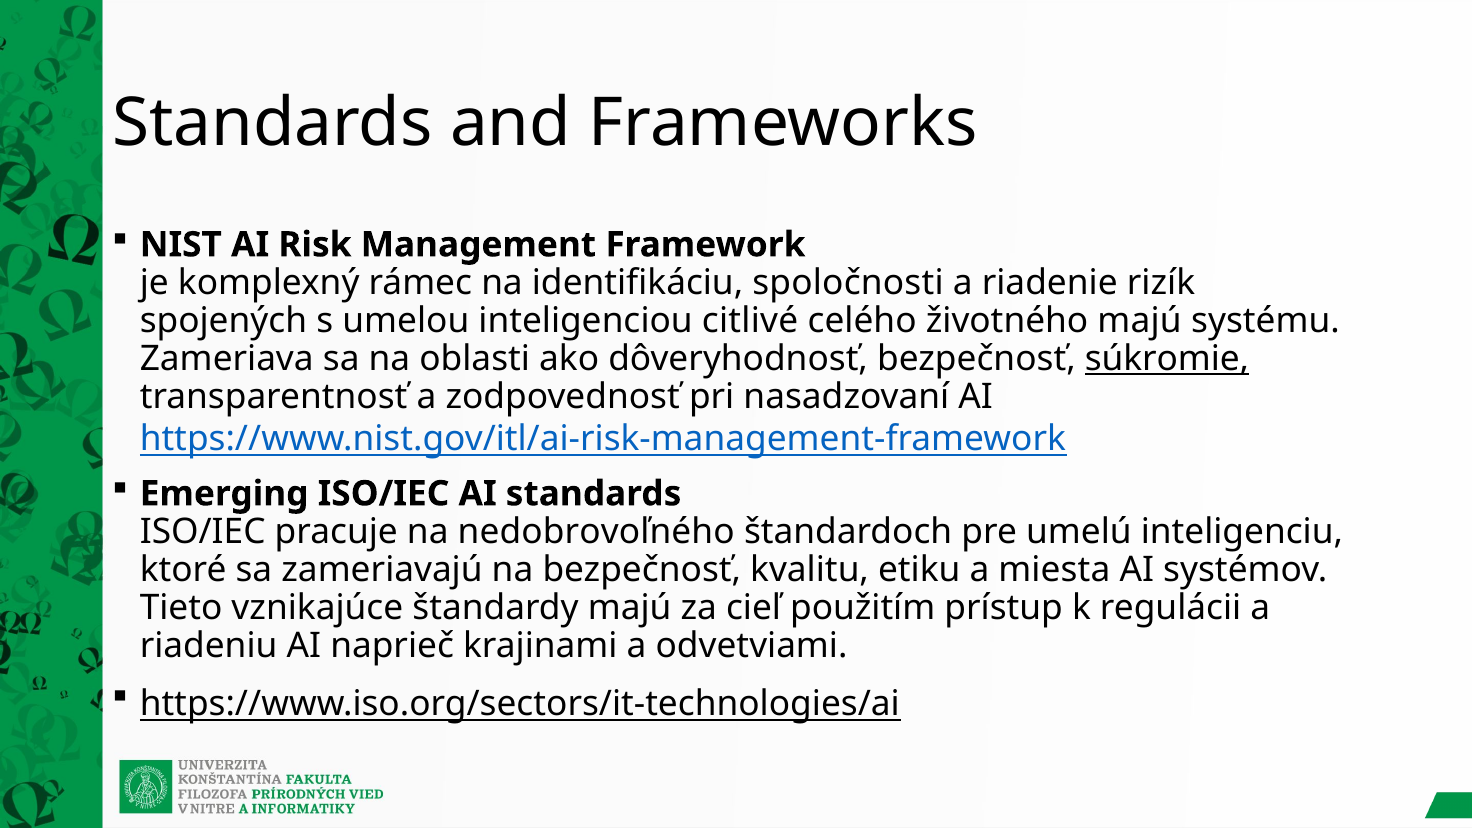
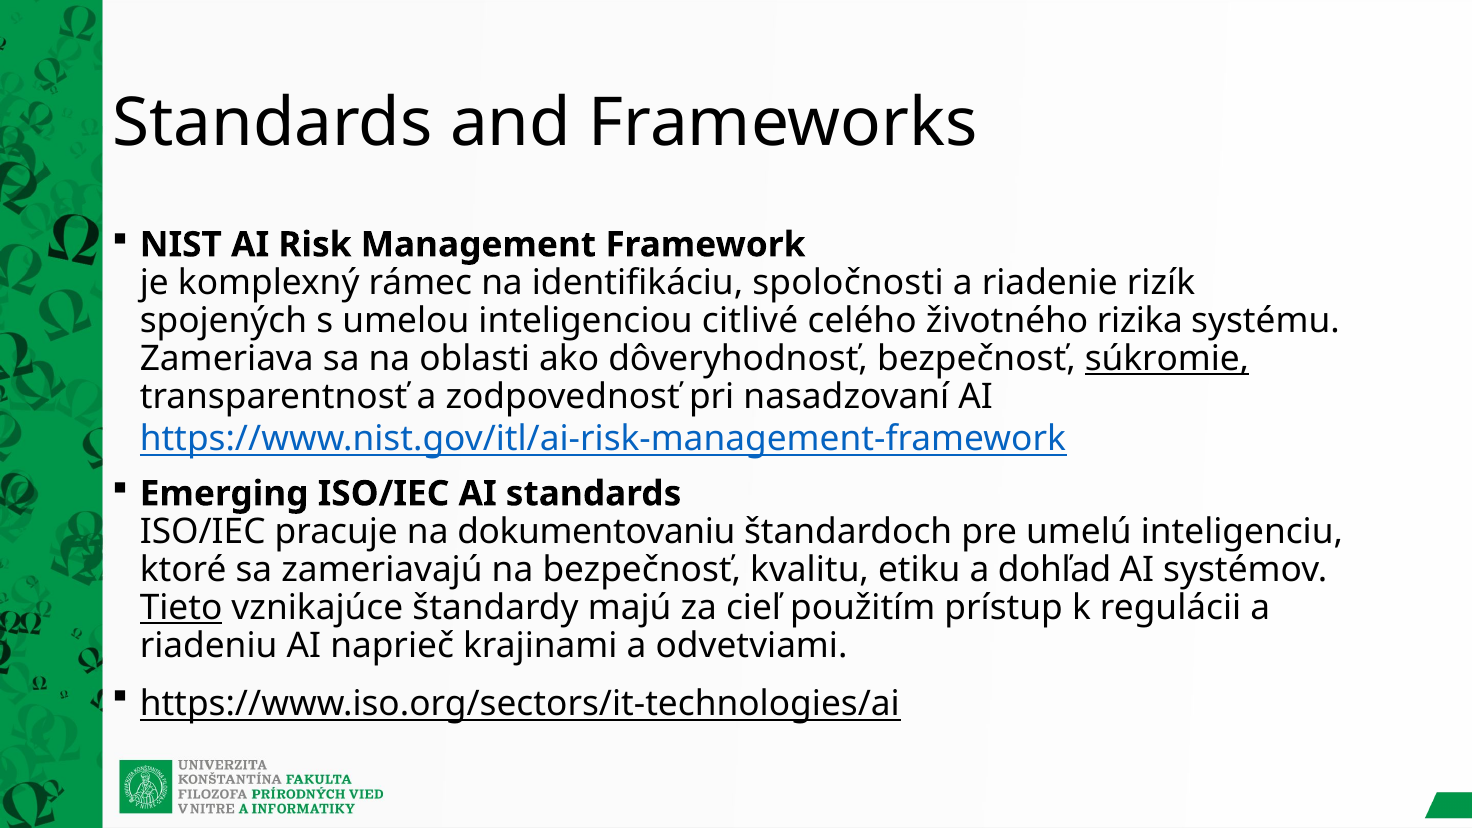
životného majú: majú -> rizika (1140, 321)
nedobrovoľného: nedobrovoľného -> dokumentovaniu (596, 532)
miesta: miesta -> dohľad (1055, 570)
Tieto underline: none -> present (181, 608)
